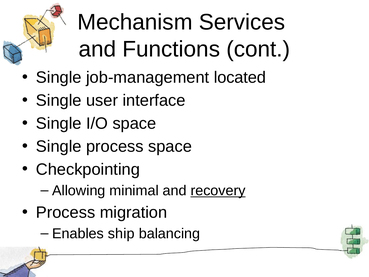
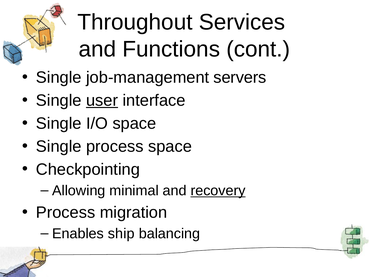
Mechanism: Mechanism -> Throughout (135, 22)
located: located -> servers (240, 77)
user underline: none -> present (102, 100)
